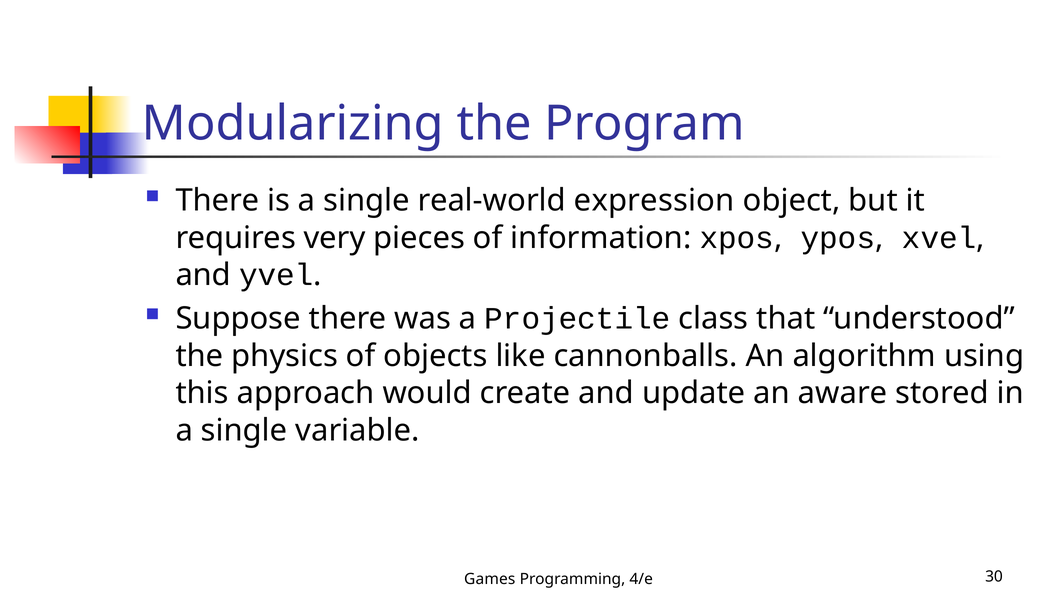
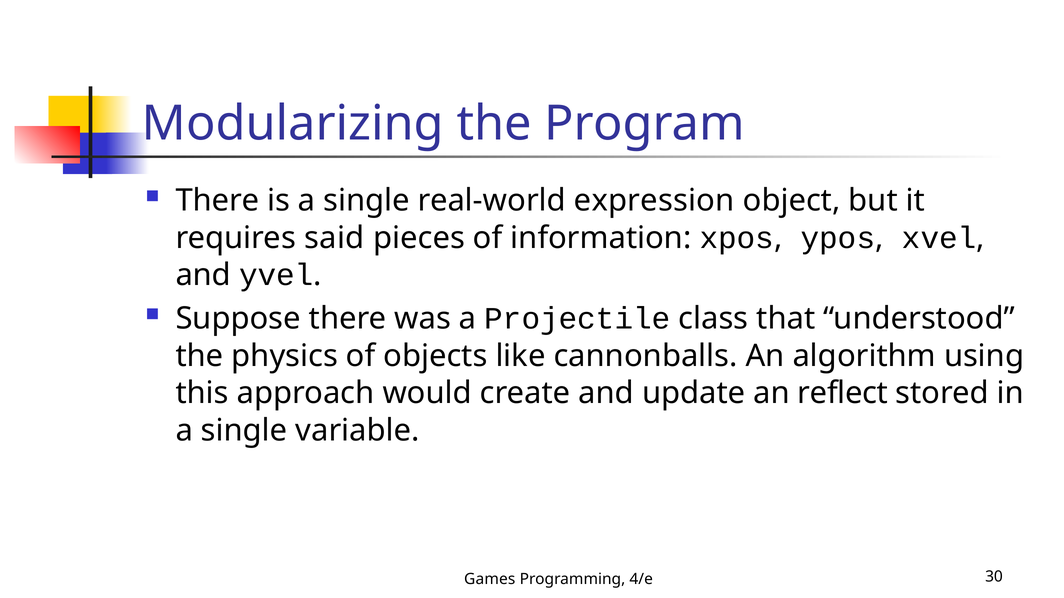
very: very -> said (334, 238)
aware: aware -> reflect (843, 393)
